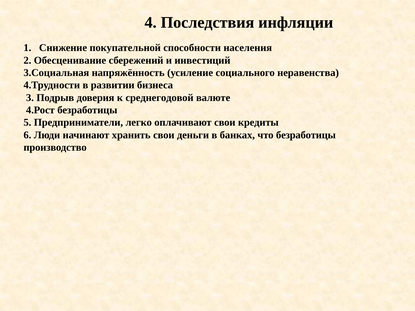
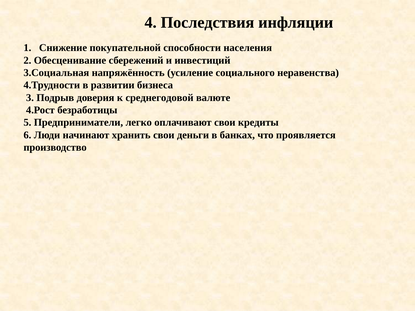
что безработицы: безработицы -> проявляется (306, 135)
